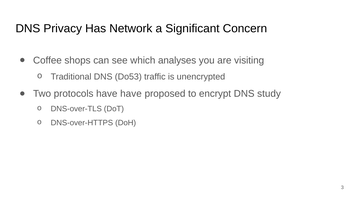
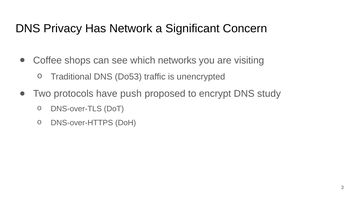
analyses: analyses -> networks (177, 60)
have have: have -> push (131, 94)
